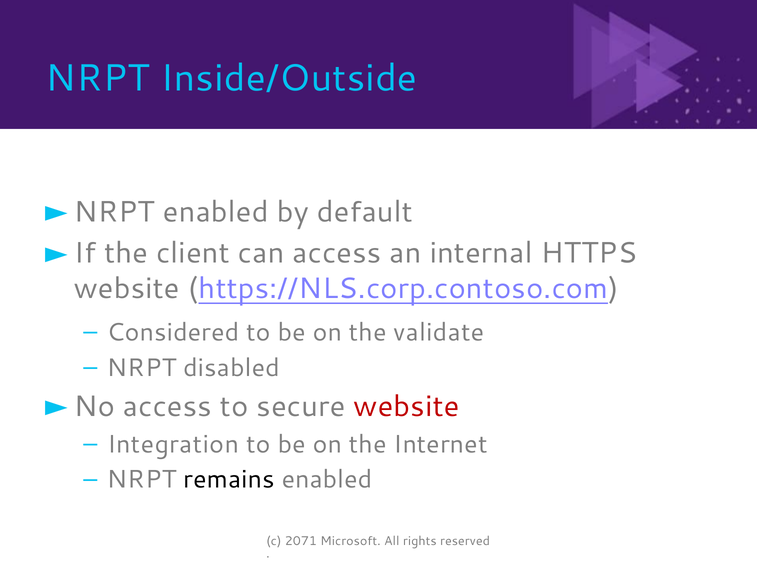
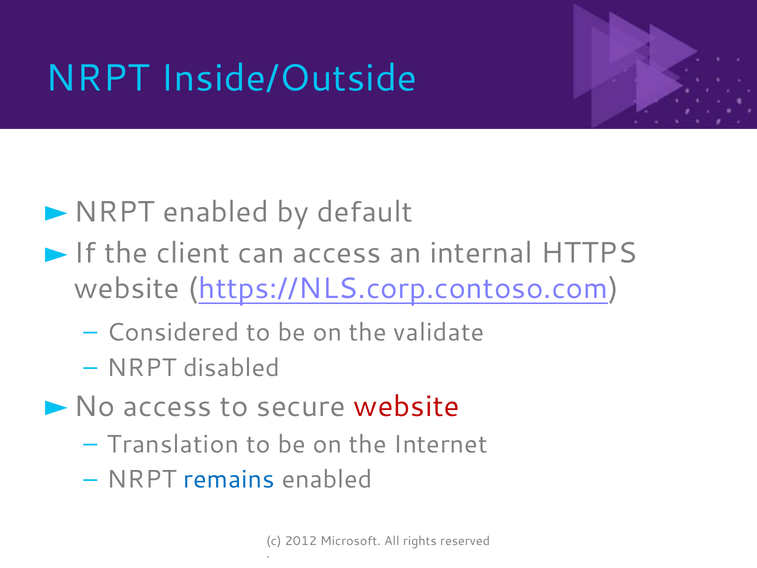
Integration: Integration -> Translation (173, 444)
remains colour: black -> blue (229, 479)
2071: 2071 -> 2012 (301, 541)
